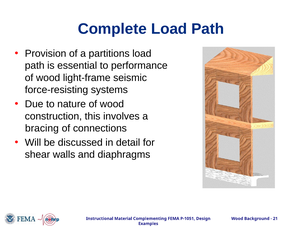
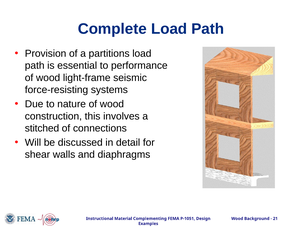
bracing: bracing -> stitched (42, 128)
